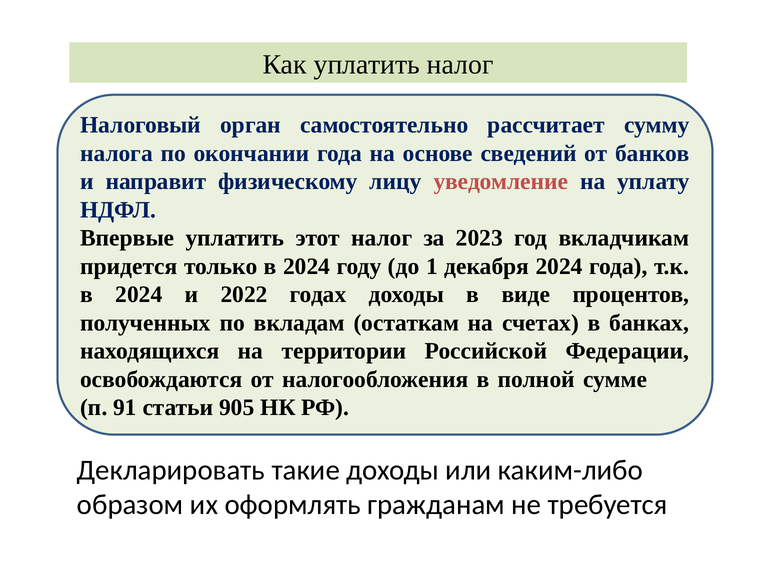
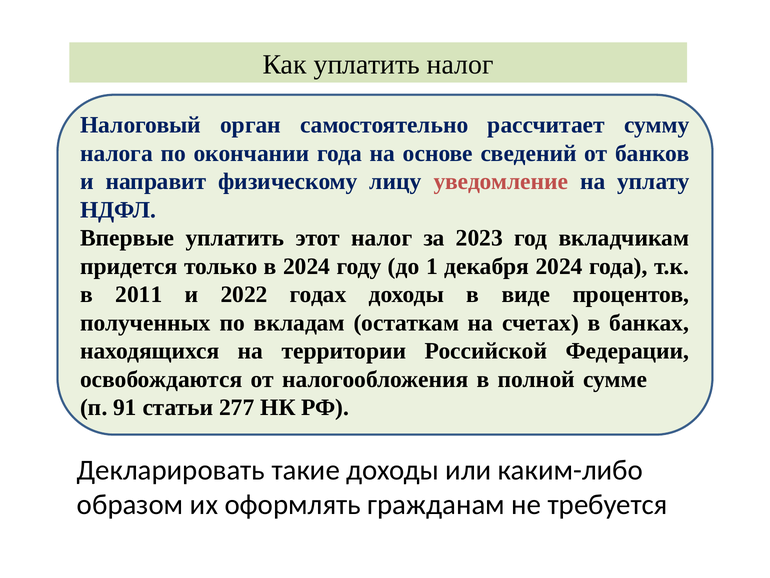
2024: 2024 -> 2011 (139, 294)
905: 905 -> 277 (237, 407)
